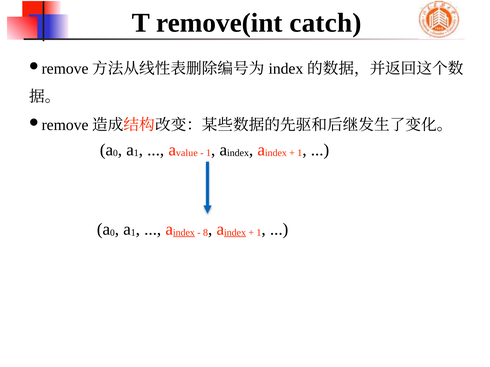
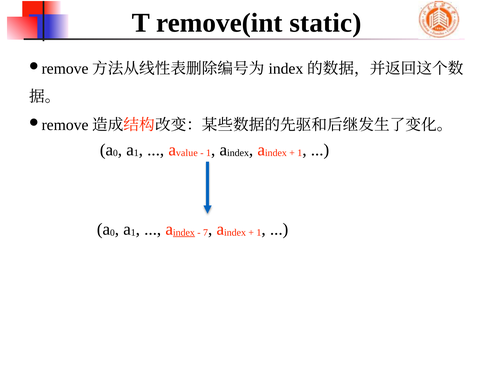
catch: catch -> static (326, 23)
8: 8 -> 7 (205, 233)
index underline: present -> none (235, 233)
